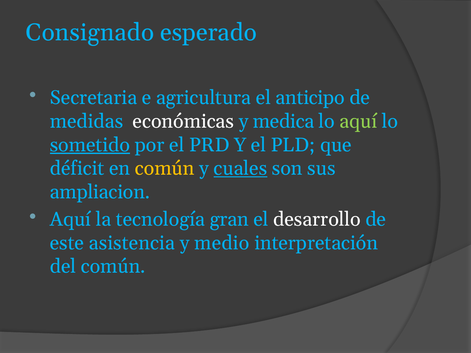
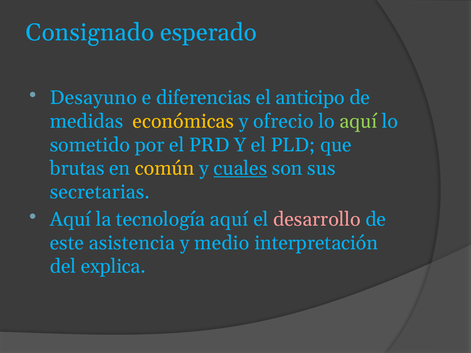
Secretaria: Secretaria -> Desayuno (93, 98)
agricultura: agricultura -> diferencias (204, 98)
económicas colour: white -> yellow (183, 121)
medica: medica -> ofrecio (283, 121)
sometido underline: present -> none (90, 145)
déficit: déficit -> brutas (77, 169)
ampliacion: ampliacion -> secretarias (100, 192)
tecnología gran: gran -> aquí (229, 220)
desarrollo colour: white -> pink (317, 220)
del común: común -> explica (113, 267)
